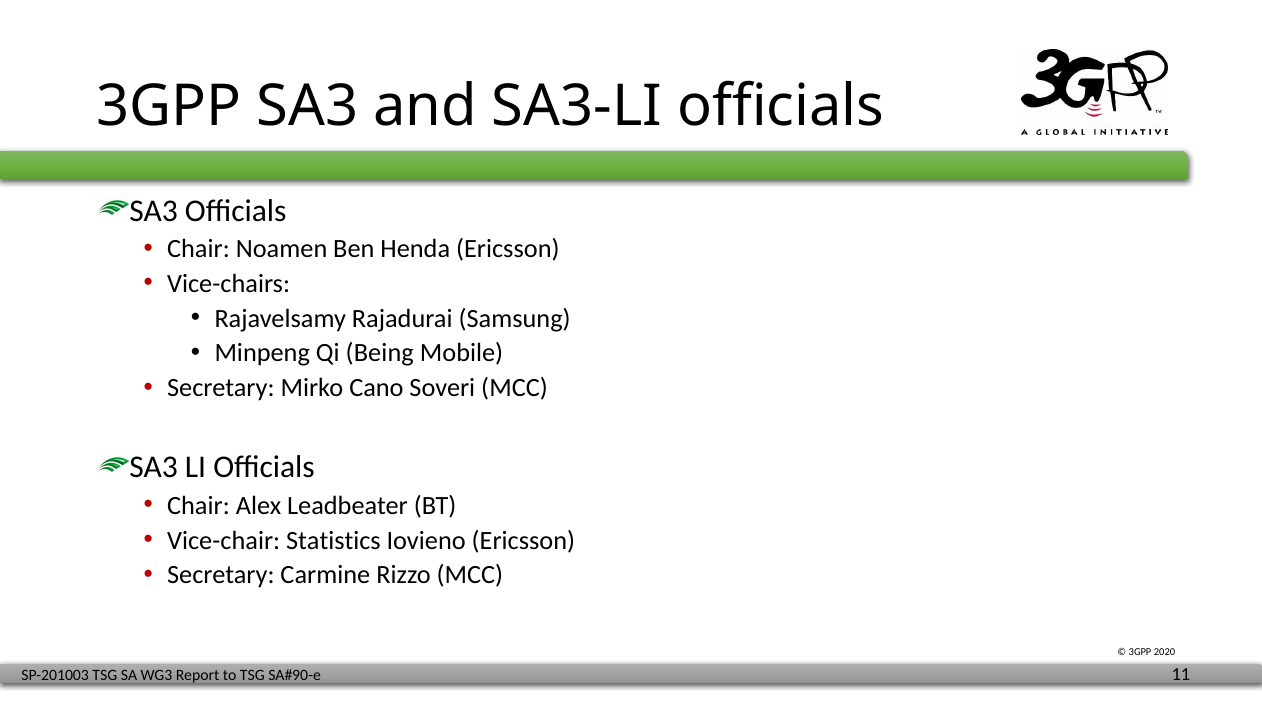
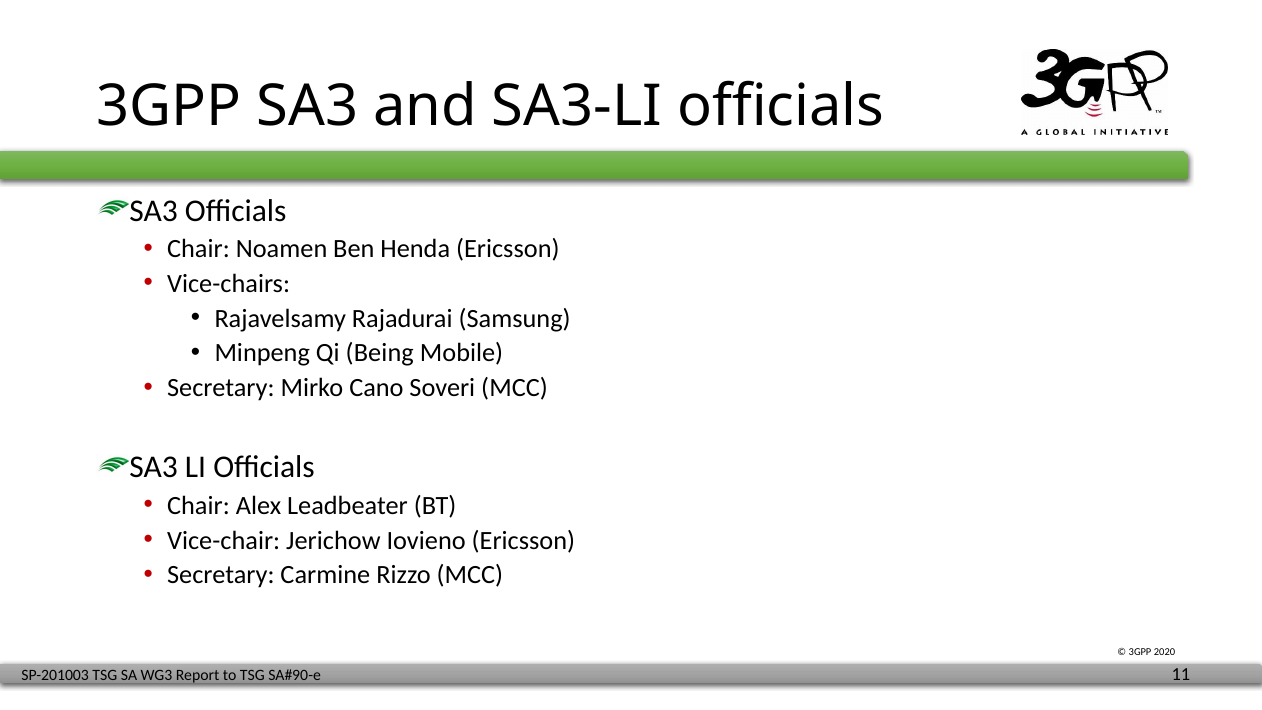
Statistics: Statistics -> Jerichow (333, 540)
